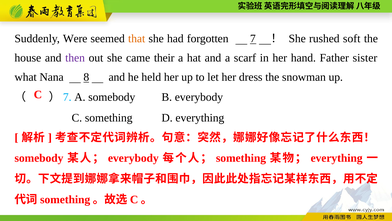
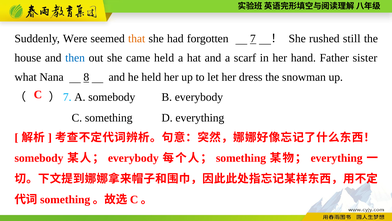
soft: soft -> still (352, 39)
then colour: purple -> blue (75, 58)
came their: their -> held (164, 58)
